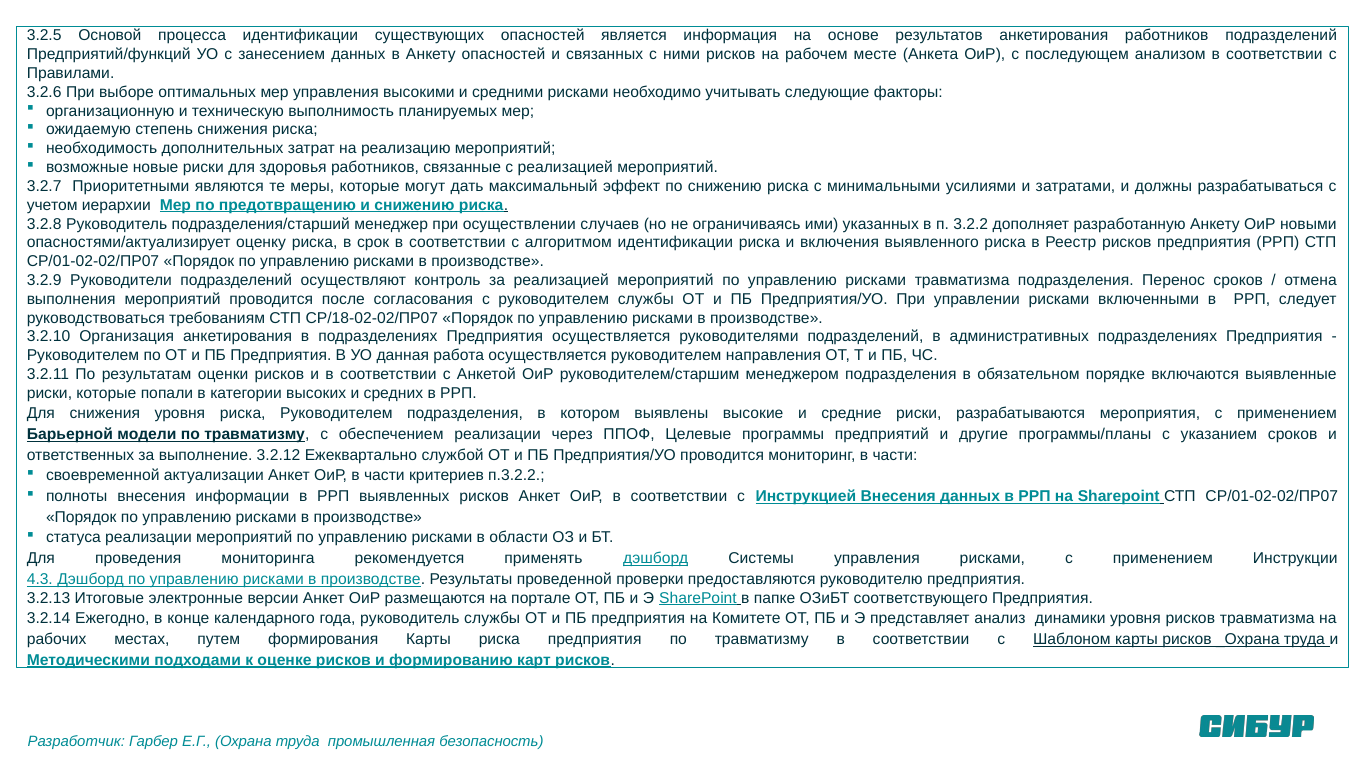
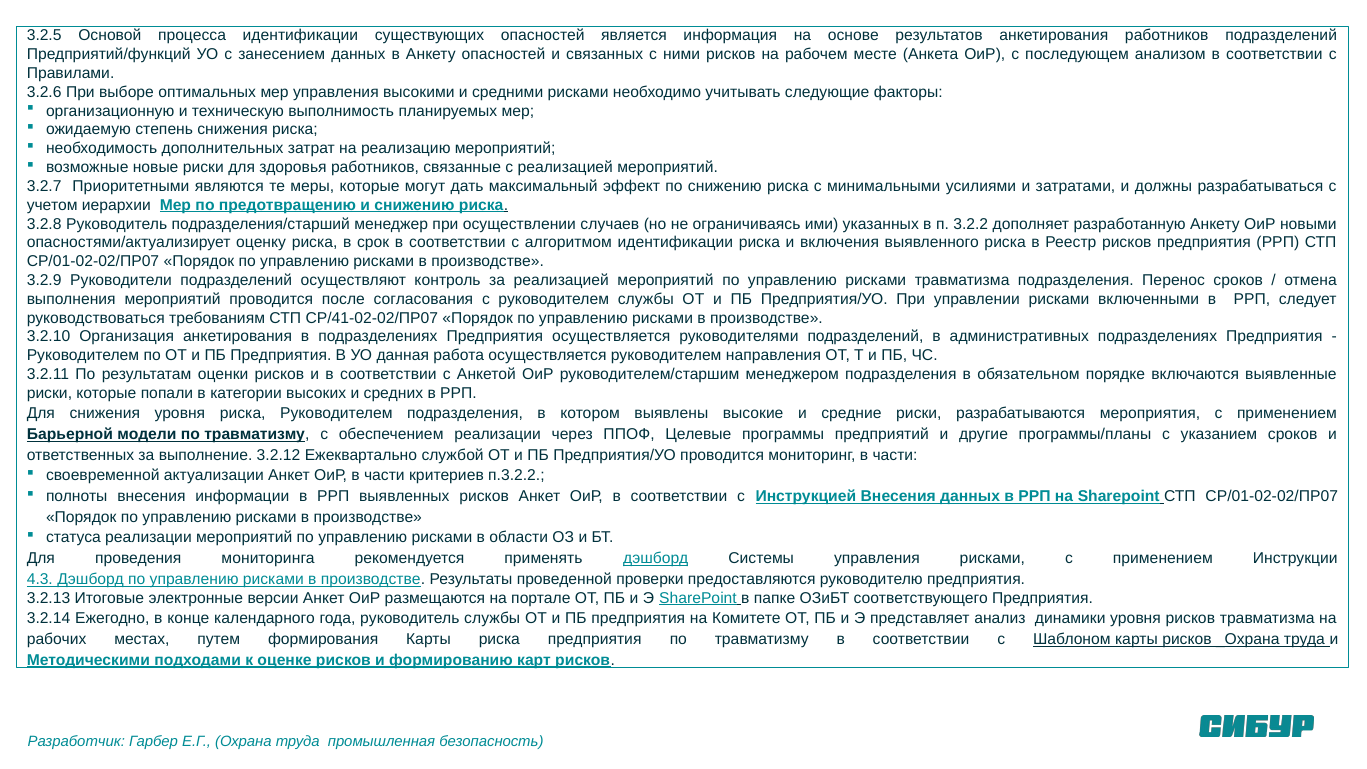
СР/18-02-02/ПР07: СР/18-02-02/ПР07 -> СР/41-02-02/ПР07 (372, 318)
